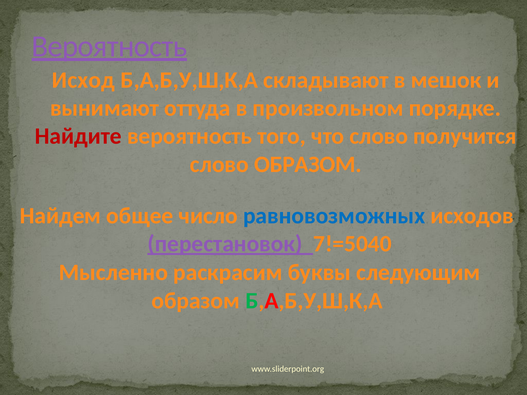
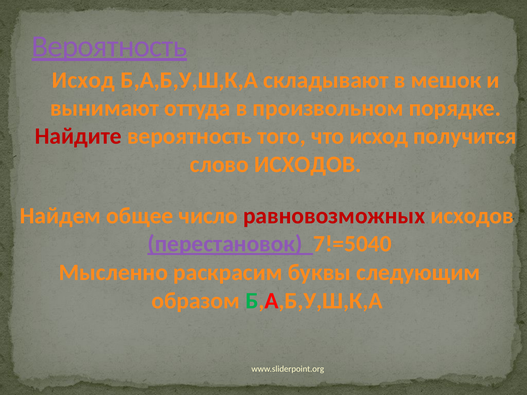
что слово: слово -> исход (379, 136)
слово ОБРАЗОМ: ОБРАЗОМ -> ИСХОДОВ (308, 164)
равновозможных colour: blue -> red (334, 216)
